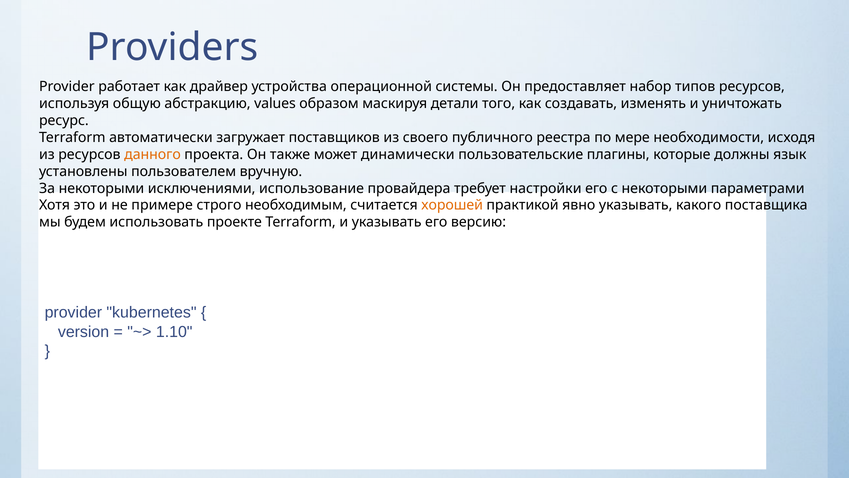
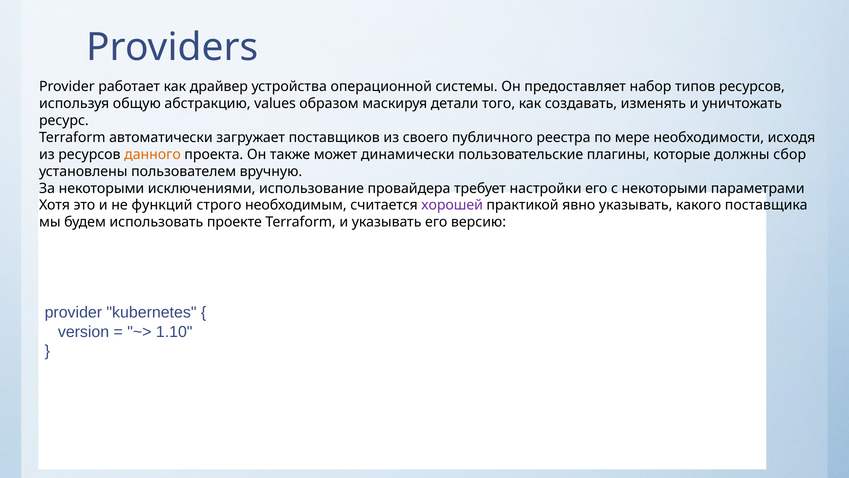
язык: язык -> сбор (790, 154)
примере: примере -> функций (162, 205)
хорошей colour: orange -> purple (452, 205)
